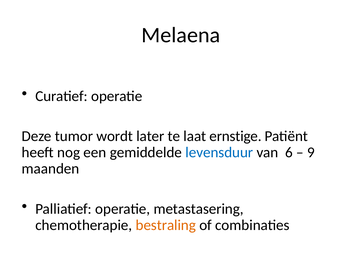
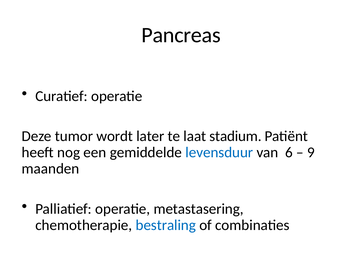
Melaena: Melaena -> Pancreas (181, 35)
ernstige: ernstige -> stadium (236, 136)
bestraling colour: orange -> blue (166, 225)
